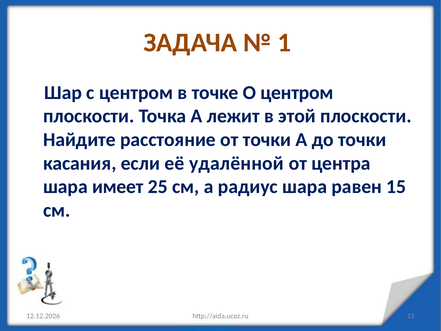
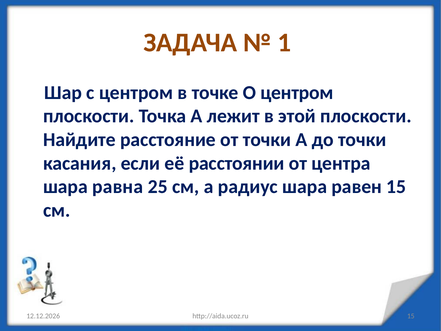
удалённой: удалённой -> расстоянии (237, 163)
имеет: имеет -> равна (118, 187)
